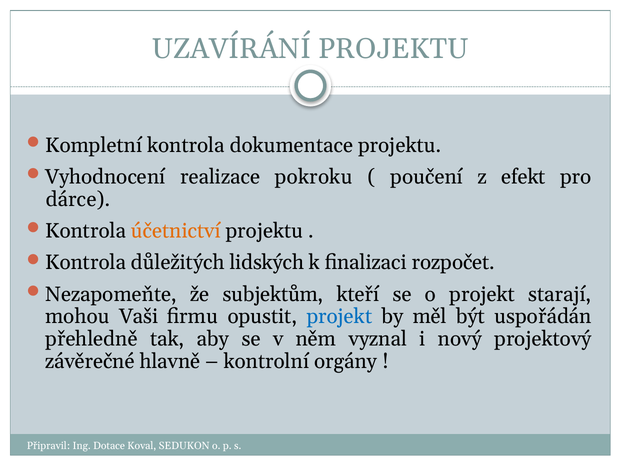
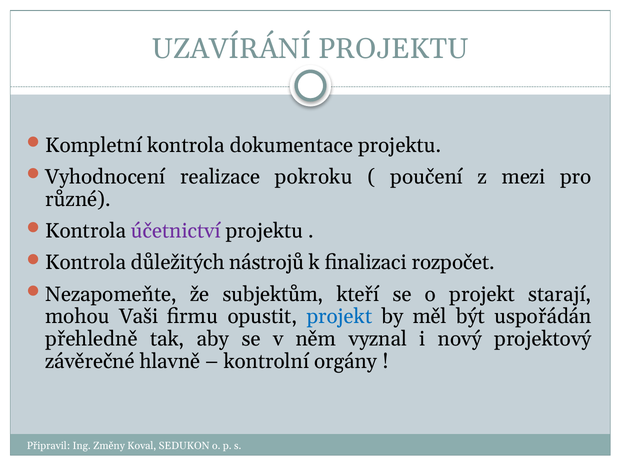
efekt: efekt -> mezi (523, 177)
dárce: dárce -> různé (78, 199)
účetnictví colour: orange -> purple (176, 231)
lidských: lidských -> nástrojů (267, 262)
Dotace: Dotace -> Změny (109, 445)
